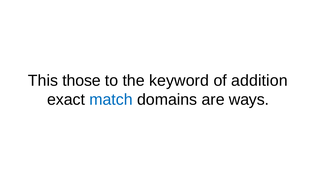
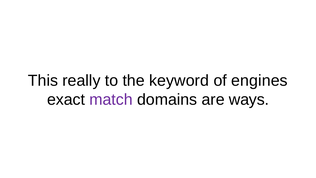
those: those -> really (81, 80)
addition: addition -> engines (259, 80)
match colour: blue -> purple (111, 100)
